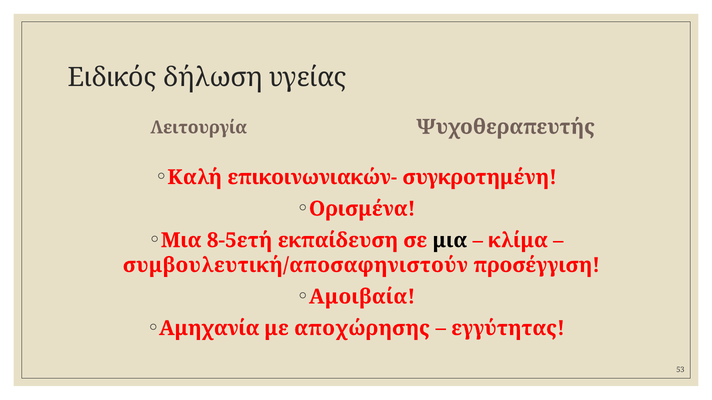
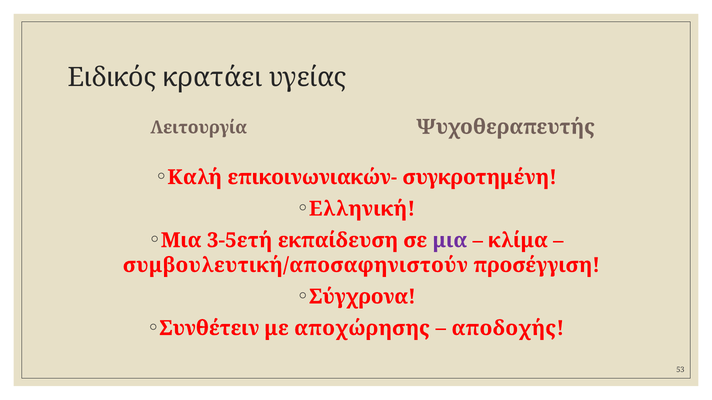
δήλωση: δήλωση -> κρατάει (213, 77)
Ορισμένα: Ορισμένα -> Ελληνική (362, 209)
8-5ετή: 8-5ετή -> 3-5ετή (240, 241)
μια colour: black -> purple (450, 241)
Αμοιβαία: Αμοιβαία -> Σύγχρονα (362, 297)
Αμηχανία: Αμηχανία -> Συνθέτειν (209, 329)
εγγύτητας: εγγύτητας -> αποδοχής (508, 329)
